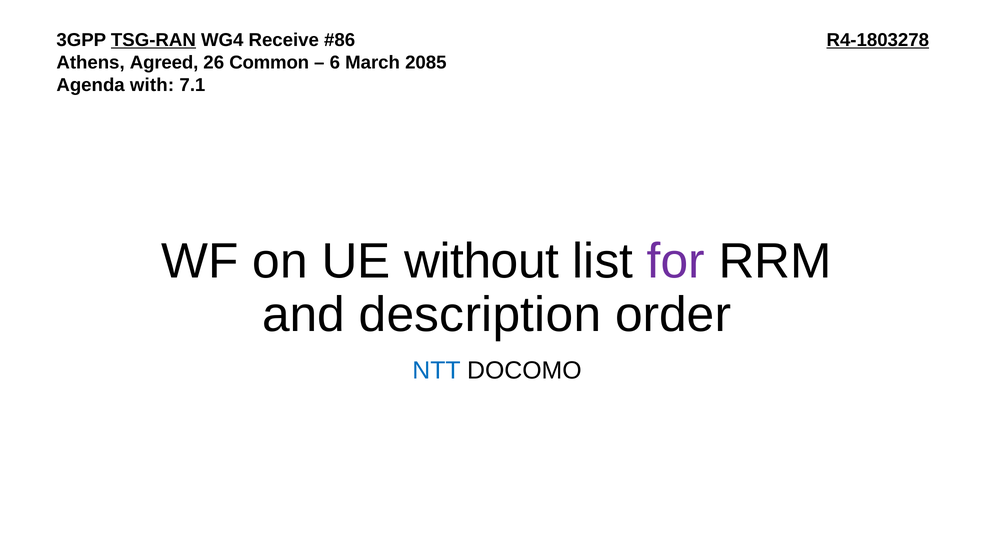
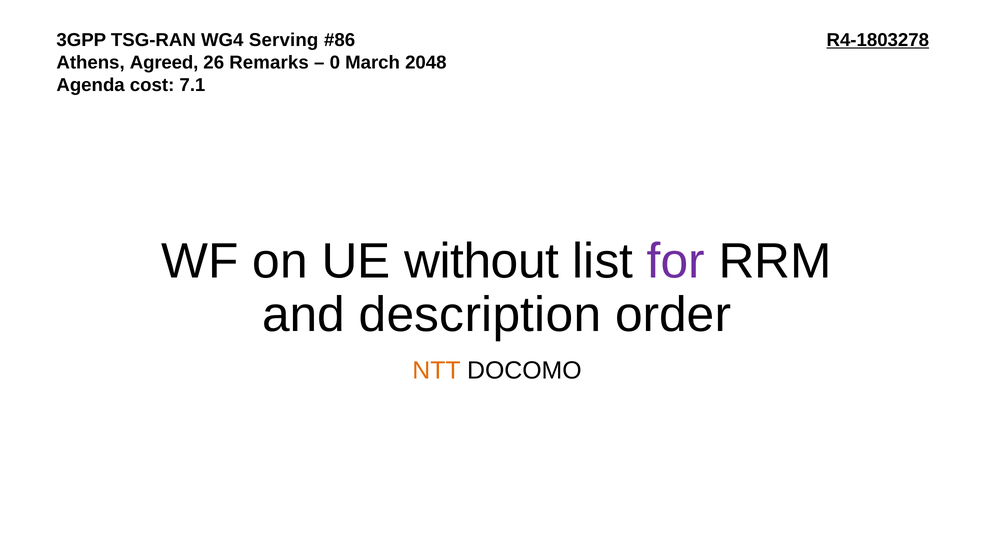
TSG-RAN underline: present -> none (153, 40)
Receive: Receive -> Serving (284, 40)
Common: Common -> Remarks (269, 63)
6: 6 -> 0 (335, 63)
2085: 2085 -> 2048 (426, 63)
with: with -> cost (152, 85)
NTT colour: blue -> orange (436, 371)
